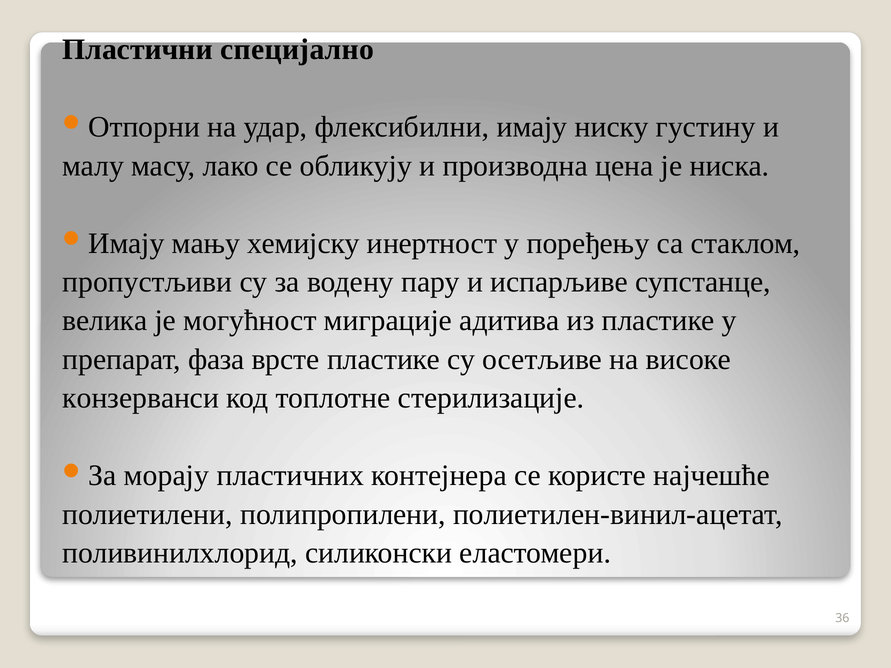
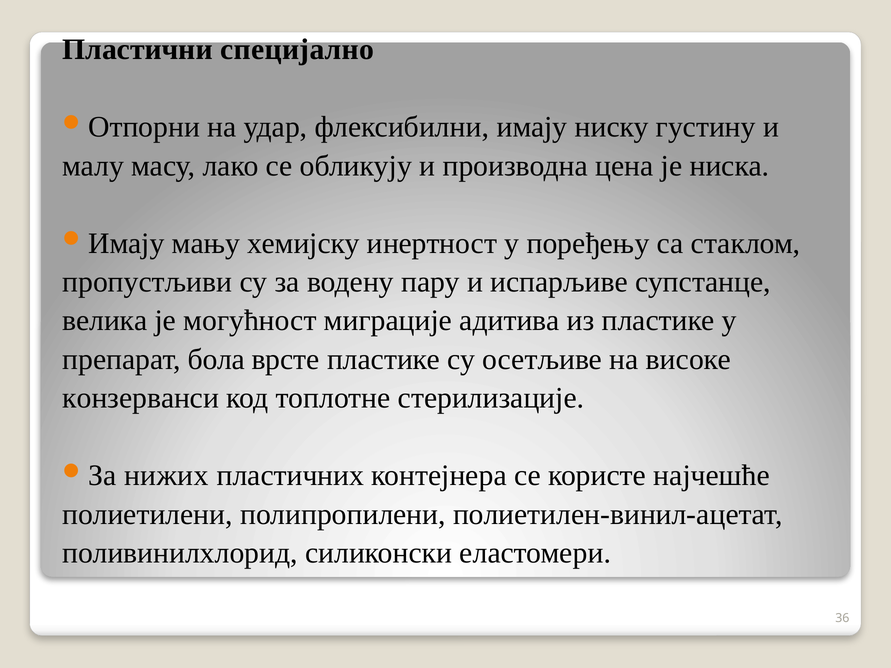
фаза: фаза -> бола (216, 360)
морају: морају -> нижих (166, 476)
